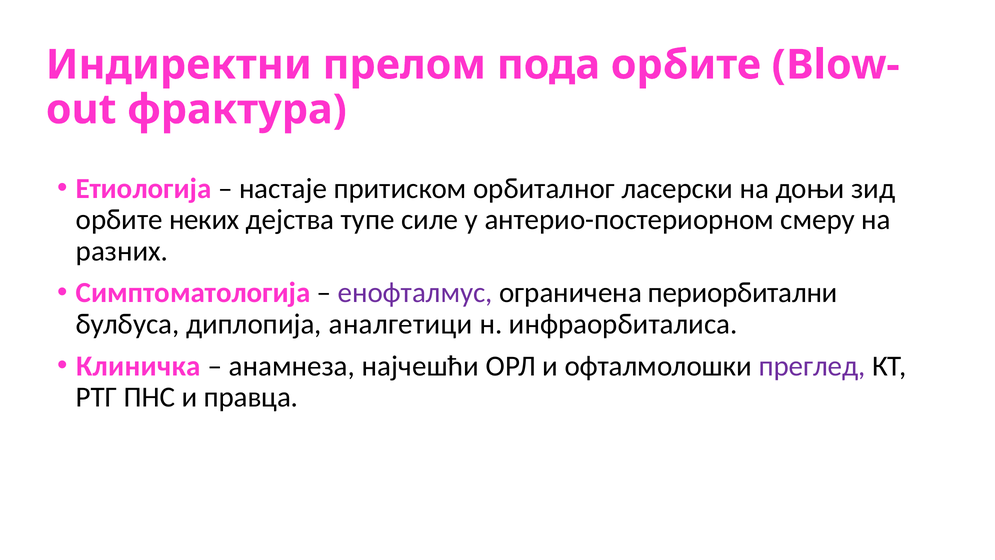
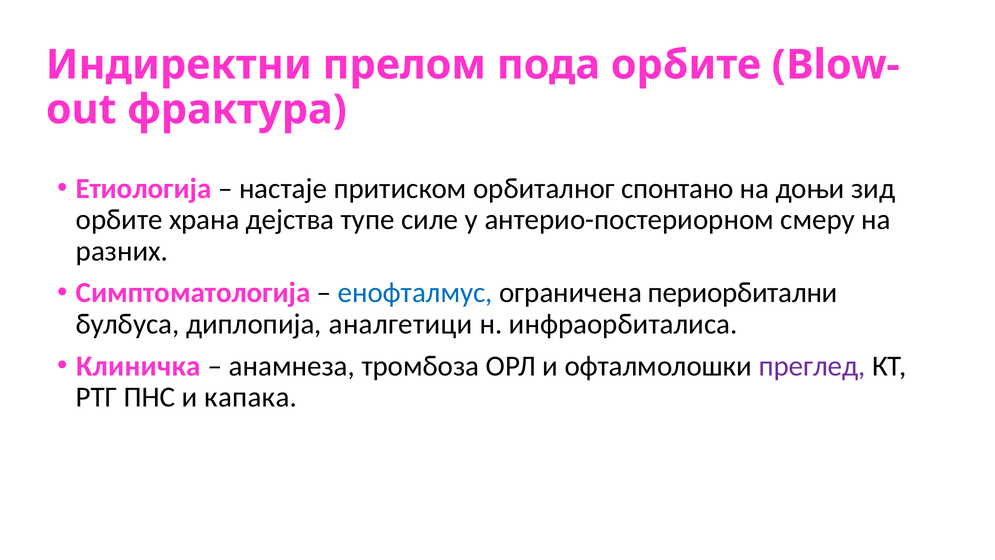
ласерски: ласерски -> спонтано (677, 188)
неких: неких -> храна (204, 220)
енофталмус colour: purple -> blue (415, 293)
најчешћи: најчешћи -> тромбоза (420, 366)
правца: правца -> капака (251, 397)
